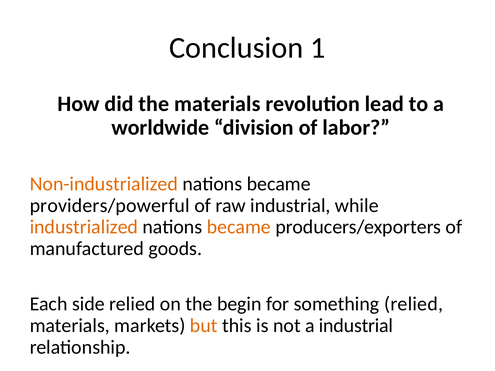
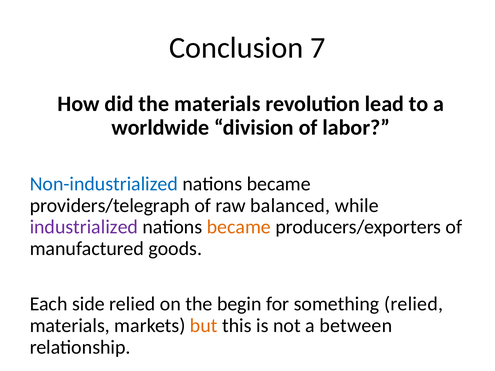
1: 1 -> 7 (318, 48)
Non-industrialized colour: orange -> blue (104, 184)
providers/powerful: providers/powerful -> providers/telegraph (110, 206)
raw industrial: industrial -> balanced (290, 206)
industrialized colour: orange -> purple (84, 227)
a industrial: industrial -> between (356, 326)
